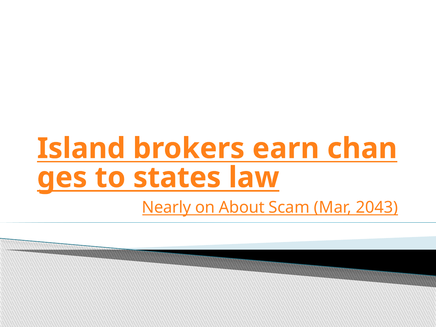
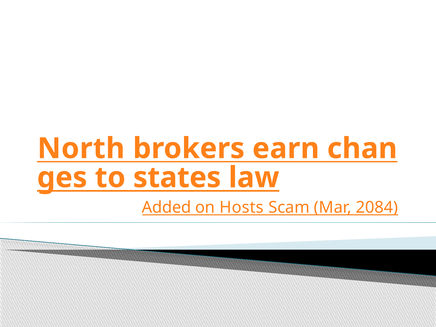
Island: Island -> North (81, 149)
Nearly: Nearly -> Added (167, 207)
About: About -> Hosts (242, 207)
2043: 2043 -> 2084 (377, 207)
